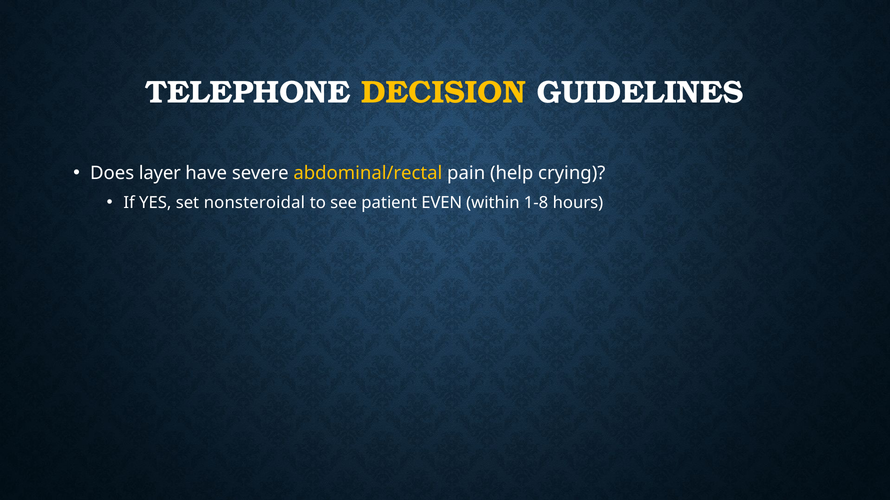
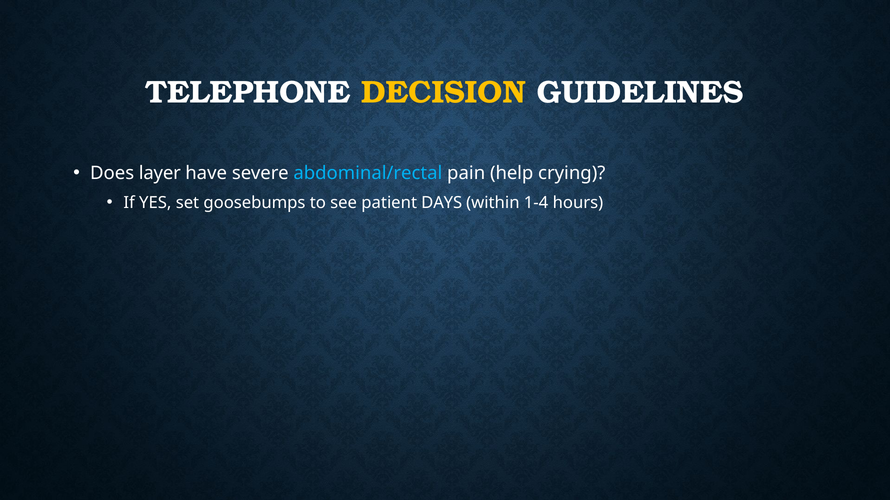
abdominal/rectal colour: yellow -> light blue (368, 173)
nonsteroidal: nonsteroidal -> goosebumps (254, 203)
EVEN: EVEN -> DAYS (442, 203)
1-8: 1-8 -> 1-4 (536, 203)
